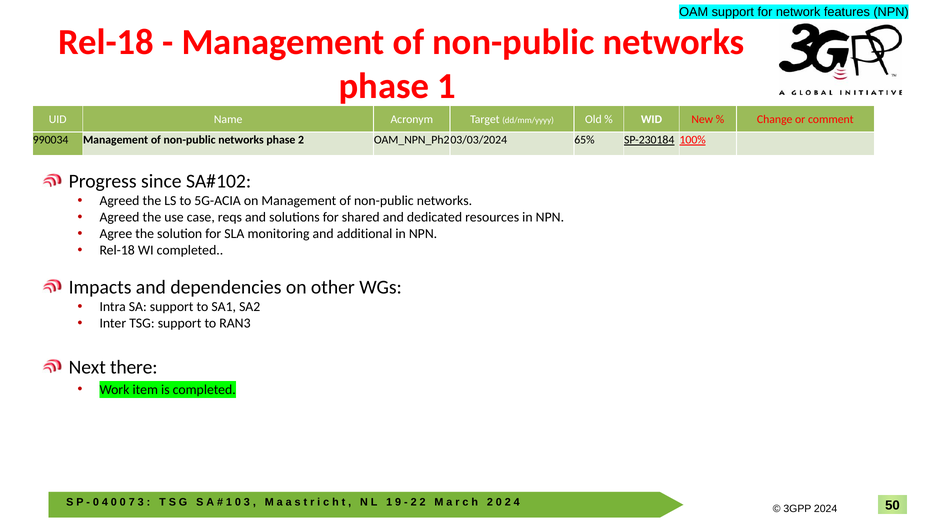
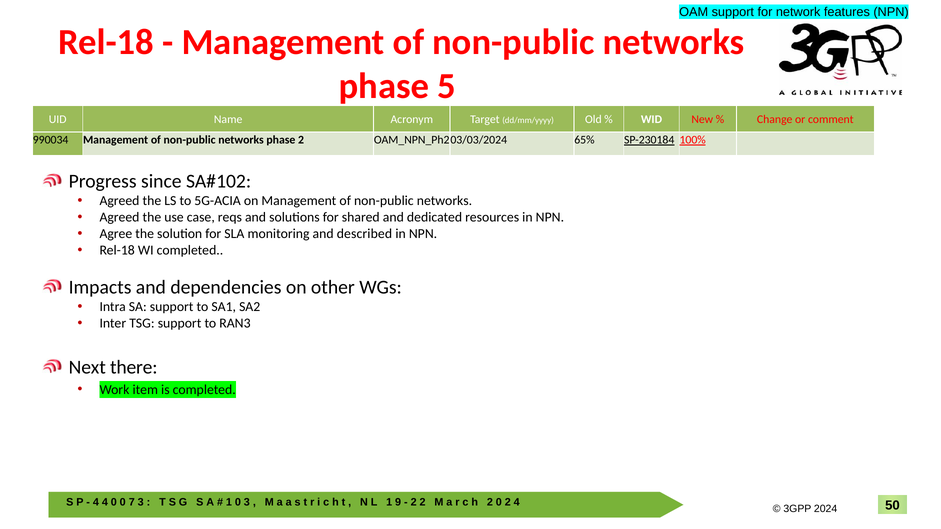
phase 1: 1 -> 5 (447, 86)
additional: additional -> described (364, 234)
0: 0 -> 4 (96, 503)
